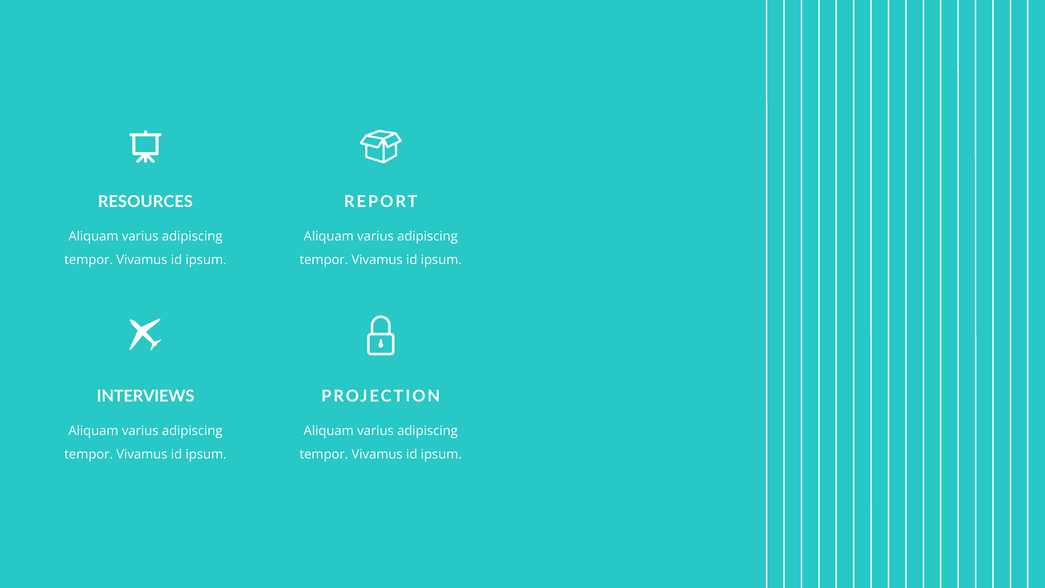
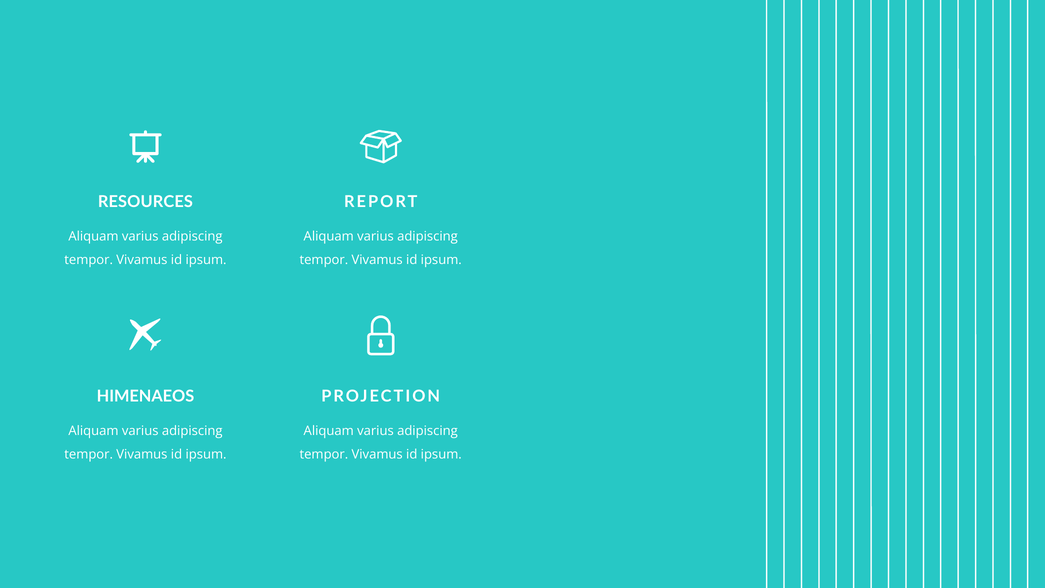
INTERVIEWS: INTERVIEWS -> HIMENAEOS (145, 396)
